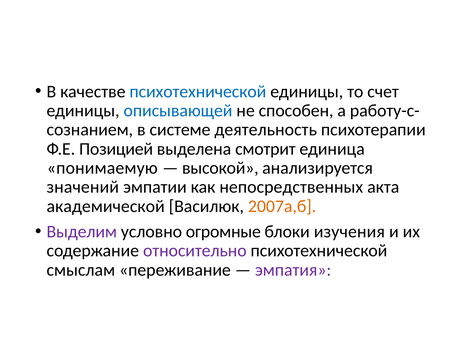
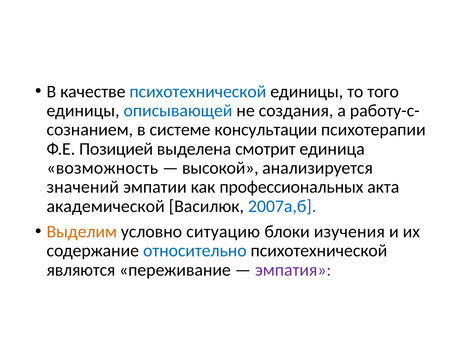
счет: счет -> того (383, 92)
способен: способен -> создания (296, 111)
деятельность: деятельность -> консультации (266, 130)
понимаемую: понимаемую -> возможность (102, 168)
непосредственных: непосредственных -> профессиональных (291, 187)
2007а,б colour: orange -> blue (282, 207)
Выделим colour: purple -> orange (82, 232)
огромные: огромные -> ситуацию (223, 232)
относительно colour: purple -> blue (195, 251)
смыслам: смыслам -> являются (81, 270)
